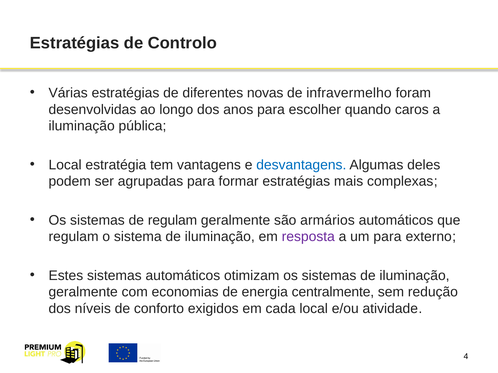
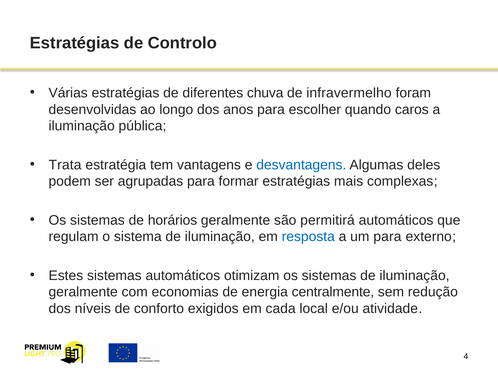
novas: novas -> chuva (265, 93)
Local: Local -> Trata (65, 165)
de regulam: regulam -> horários (173, 220)
armários: armários -> permitirá (328, 220)
resposta colour: purple -> blue (308, 237)
